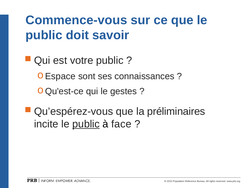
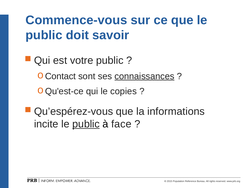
Espace: Espace -> Contact (60, 76)
connaissances underline: none -> present (144, 76)
gestes: gestes -> copies (124, 91)
préliminaires: préliminaires -> informations (176, 112)
